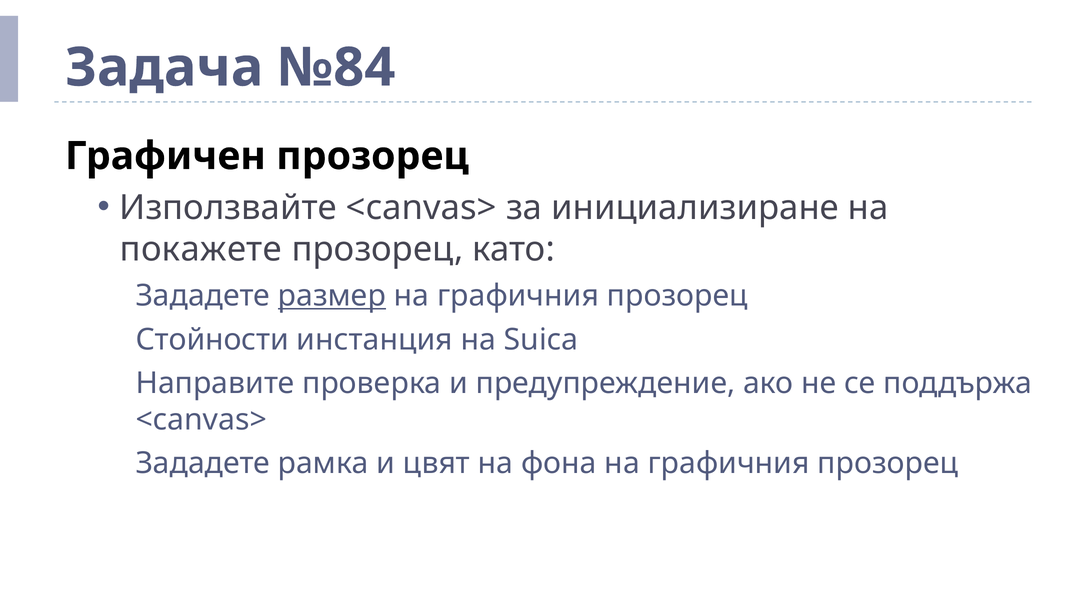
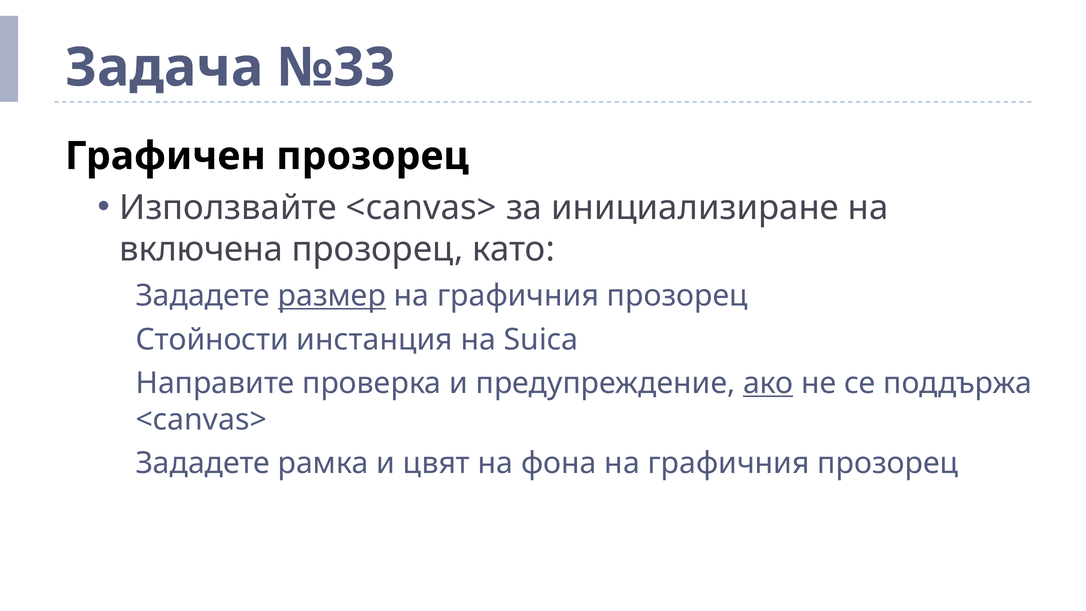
№84: №84 -> №33 (336, 68)
покажете: покажете -> включена (201, 249)
ако underline: none -> present (768, 383)
